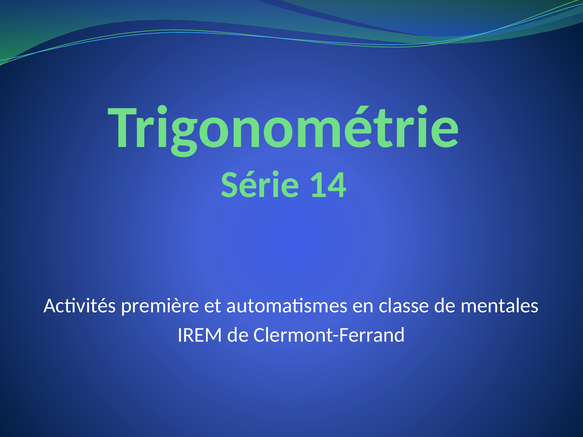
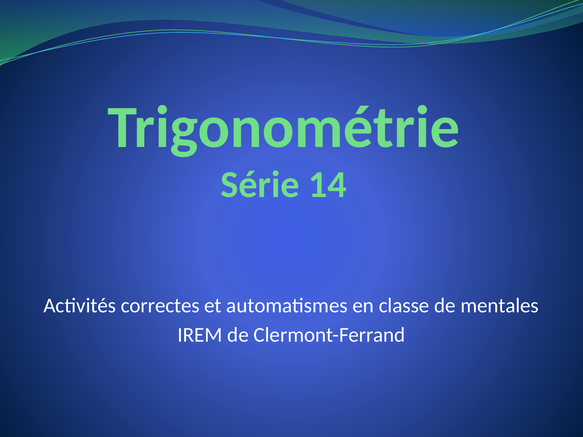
première: première -> correctes (160, 306)
